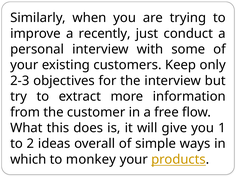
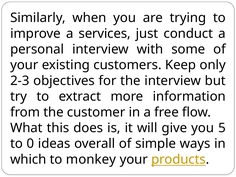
recently: recently -> services (105, 34)
1: 1 -> 5 (222, 128)
2: 2 -> 0 (30, 144)
